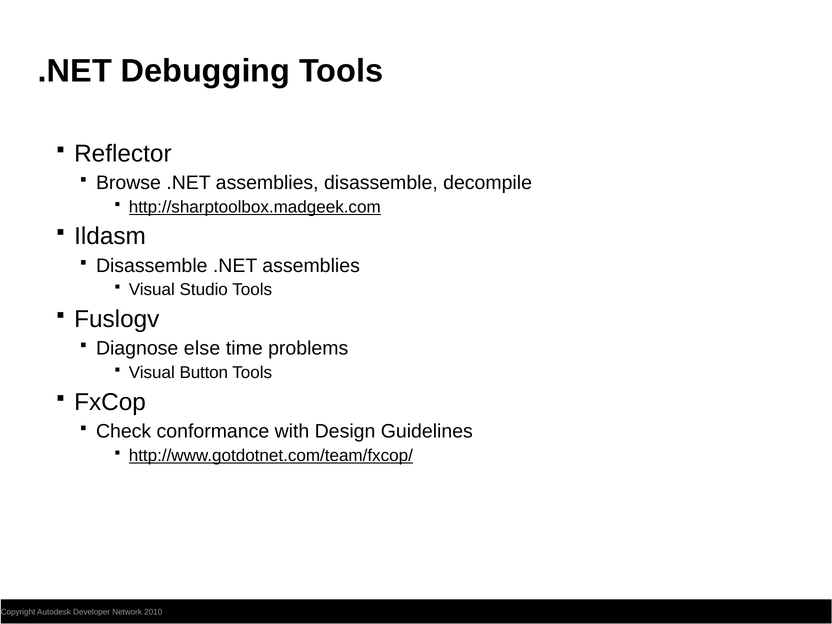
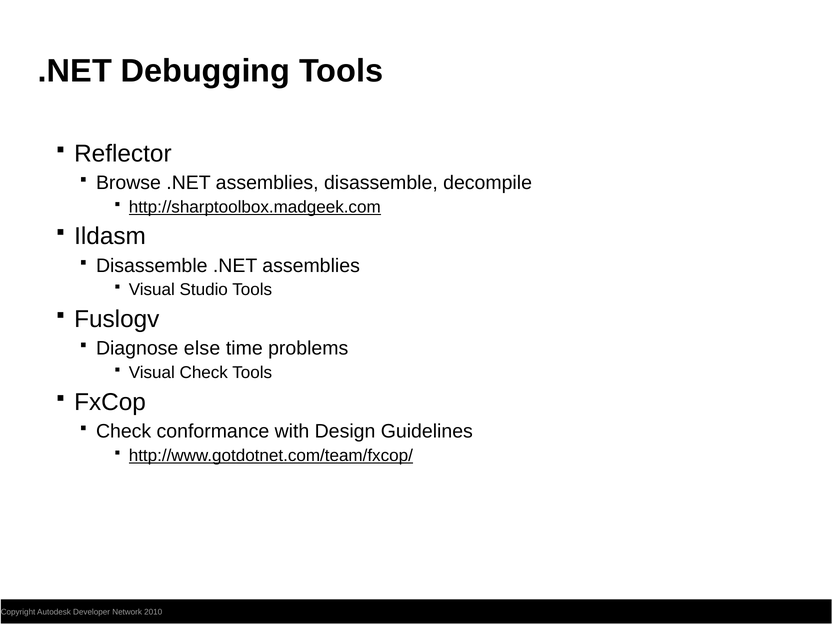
Visual Button: Button -> Check (204, 373)
